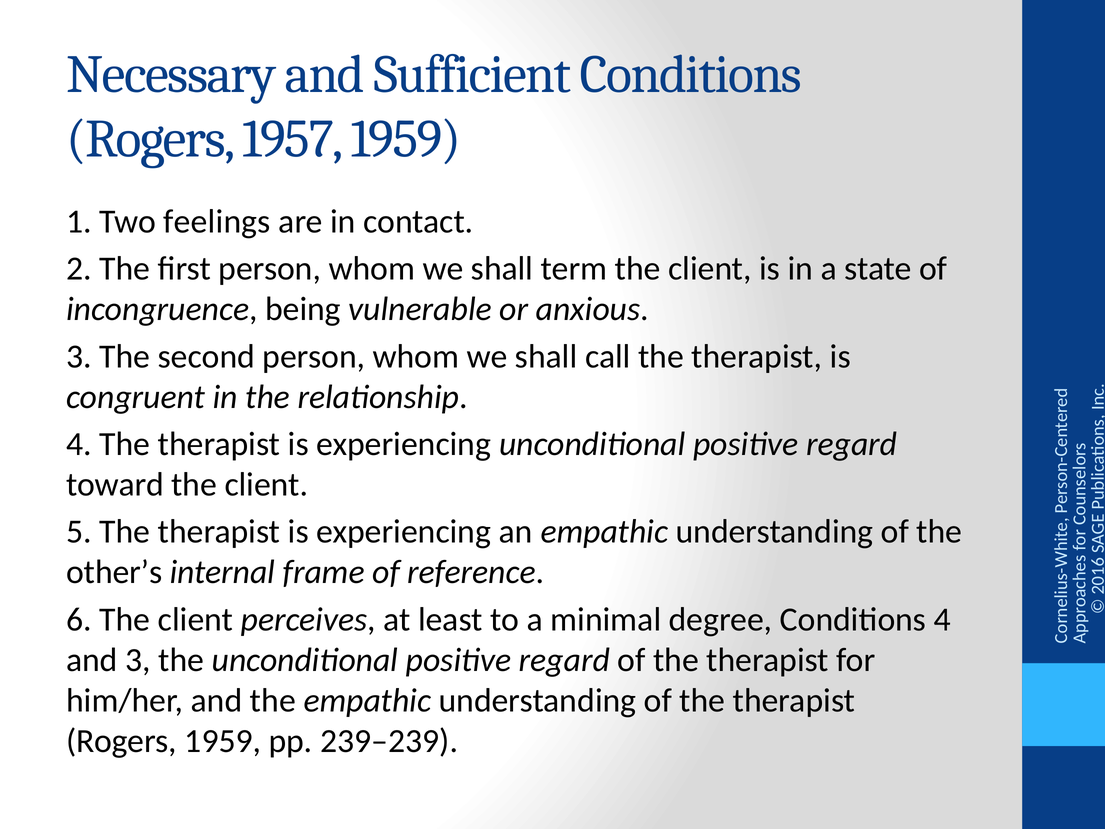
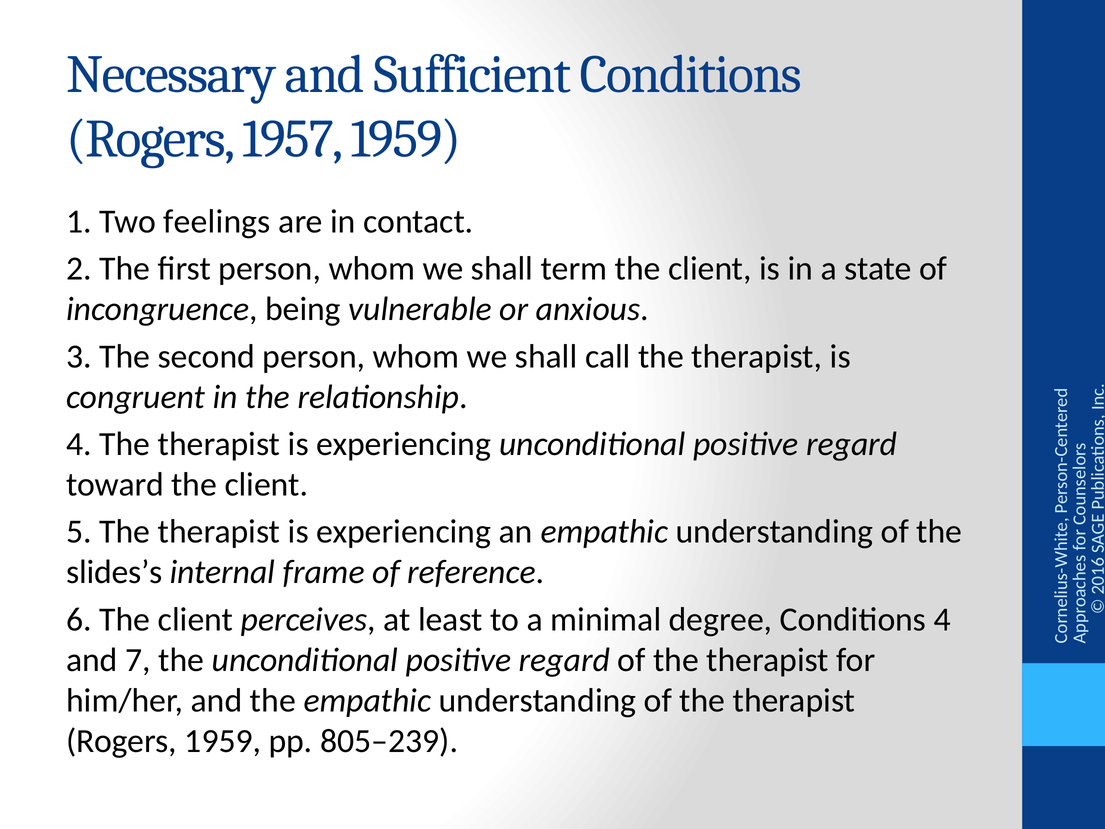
other’s: other’s -> slides’s (114, 572)
and 3: 3 -> 7 (138, 660)
239–239: 239–239 -> 805–239 (389, 741)
